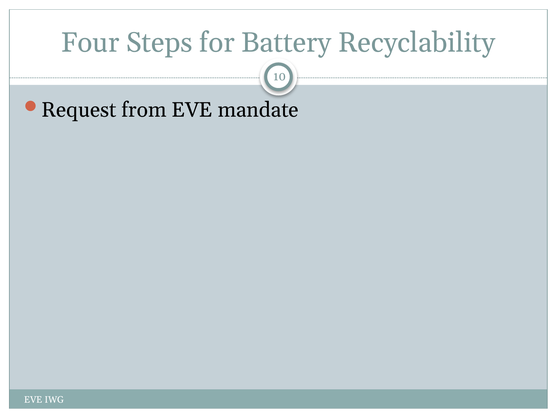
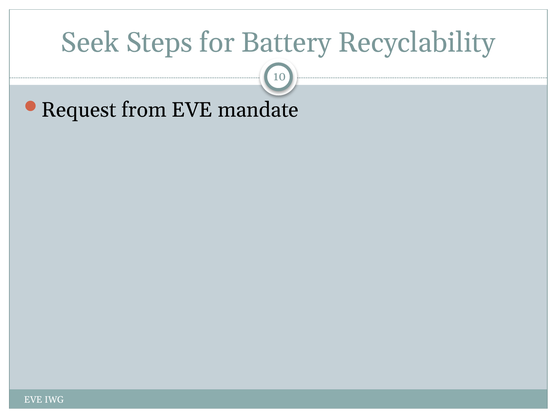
Four: Four -> Seek (90, 43)
